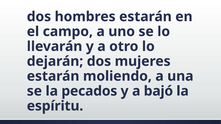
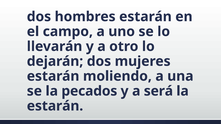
bajó: bajó -> será (158, 91)
espíritu: espíritu -> estarán (55, 106)
